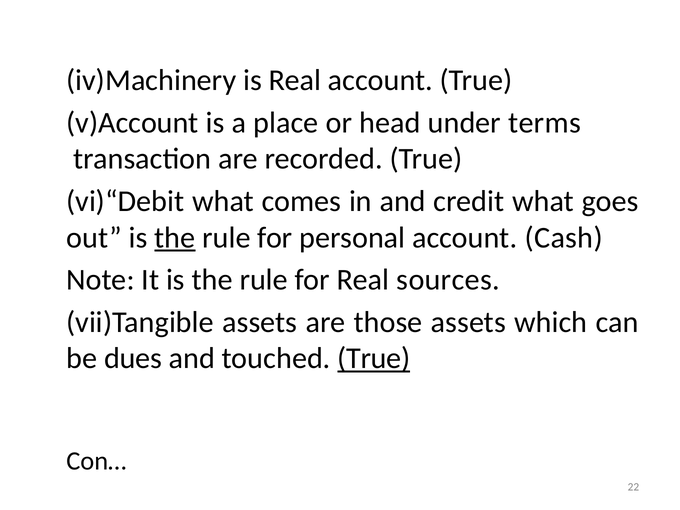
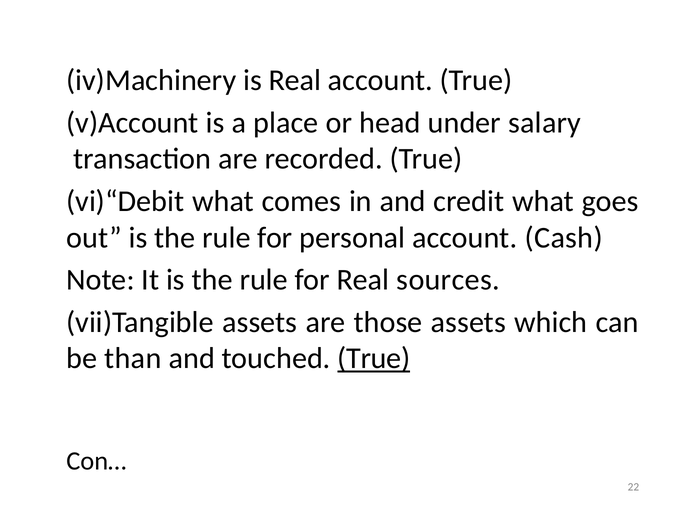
terms: terms -> salary (545, 123)
the underline: present -> none (175, 238)
dues: dues -> than (133, 358)
